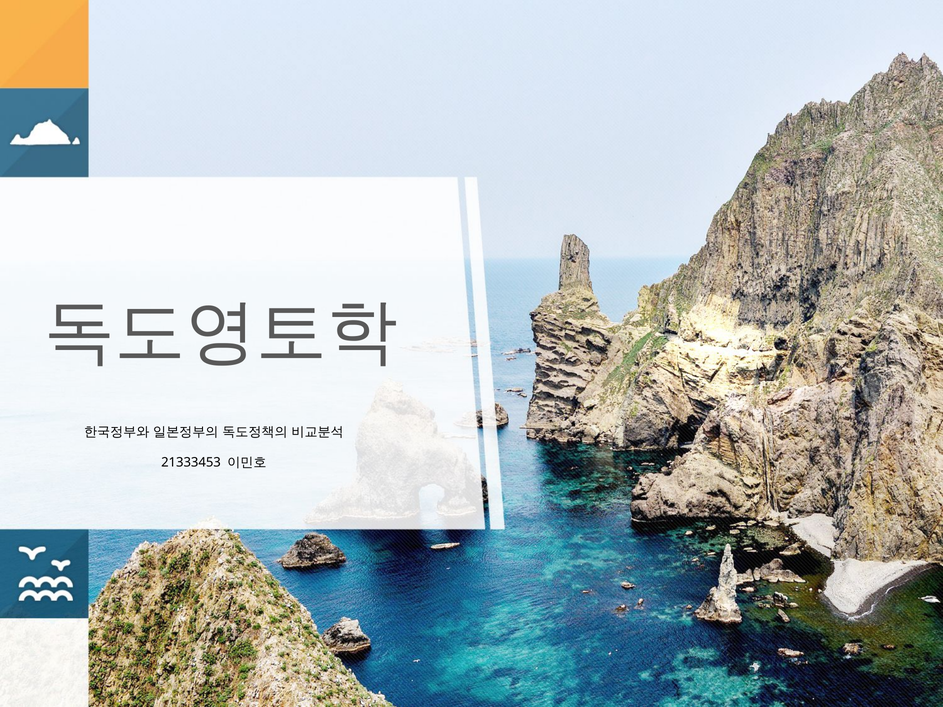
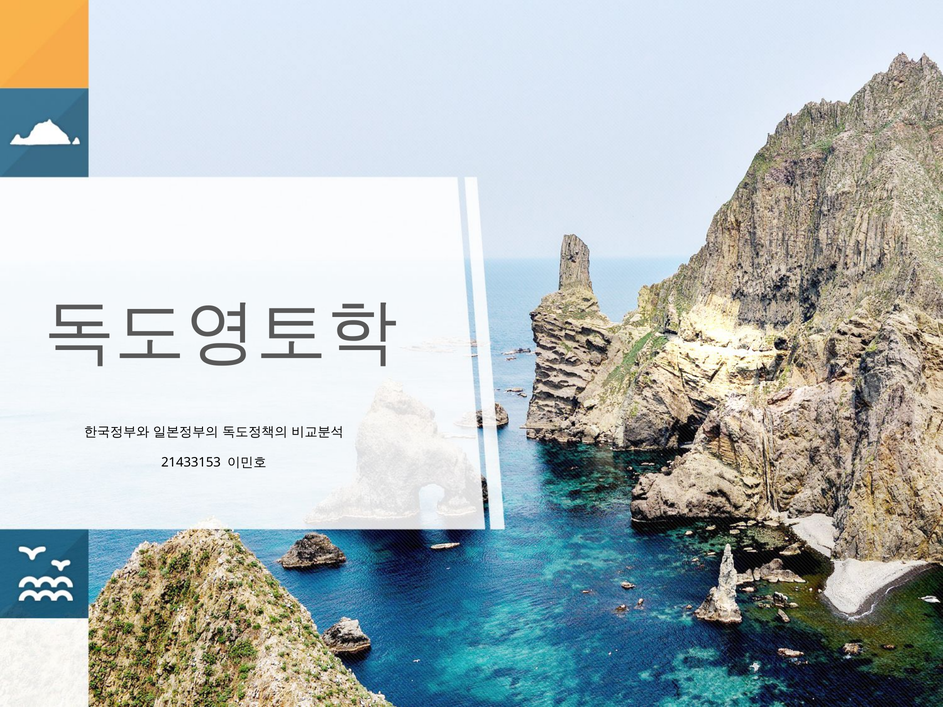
21333453: 21333453 -> 21433153 (191, 463)
